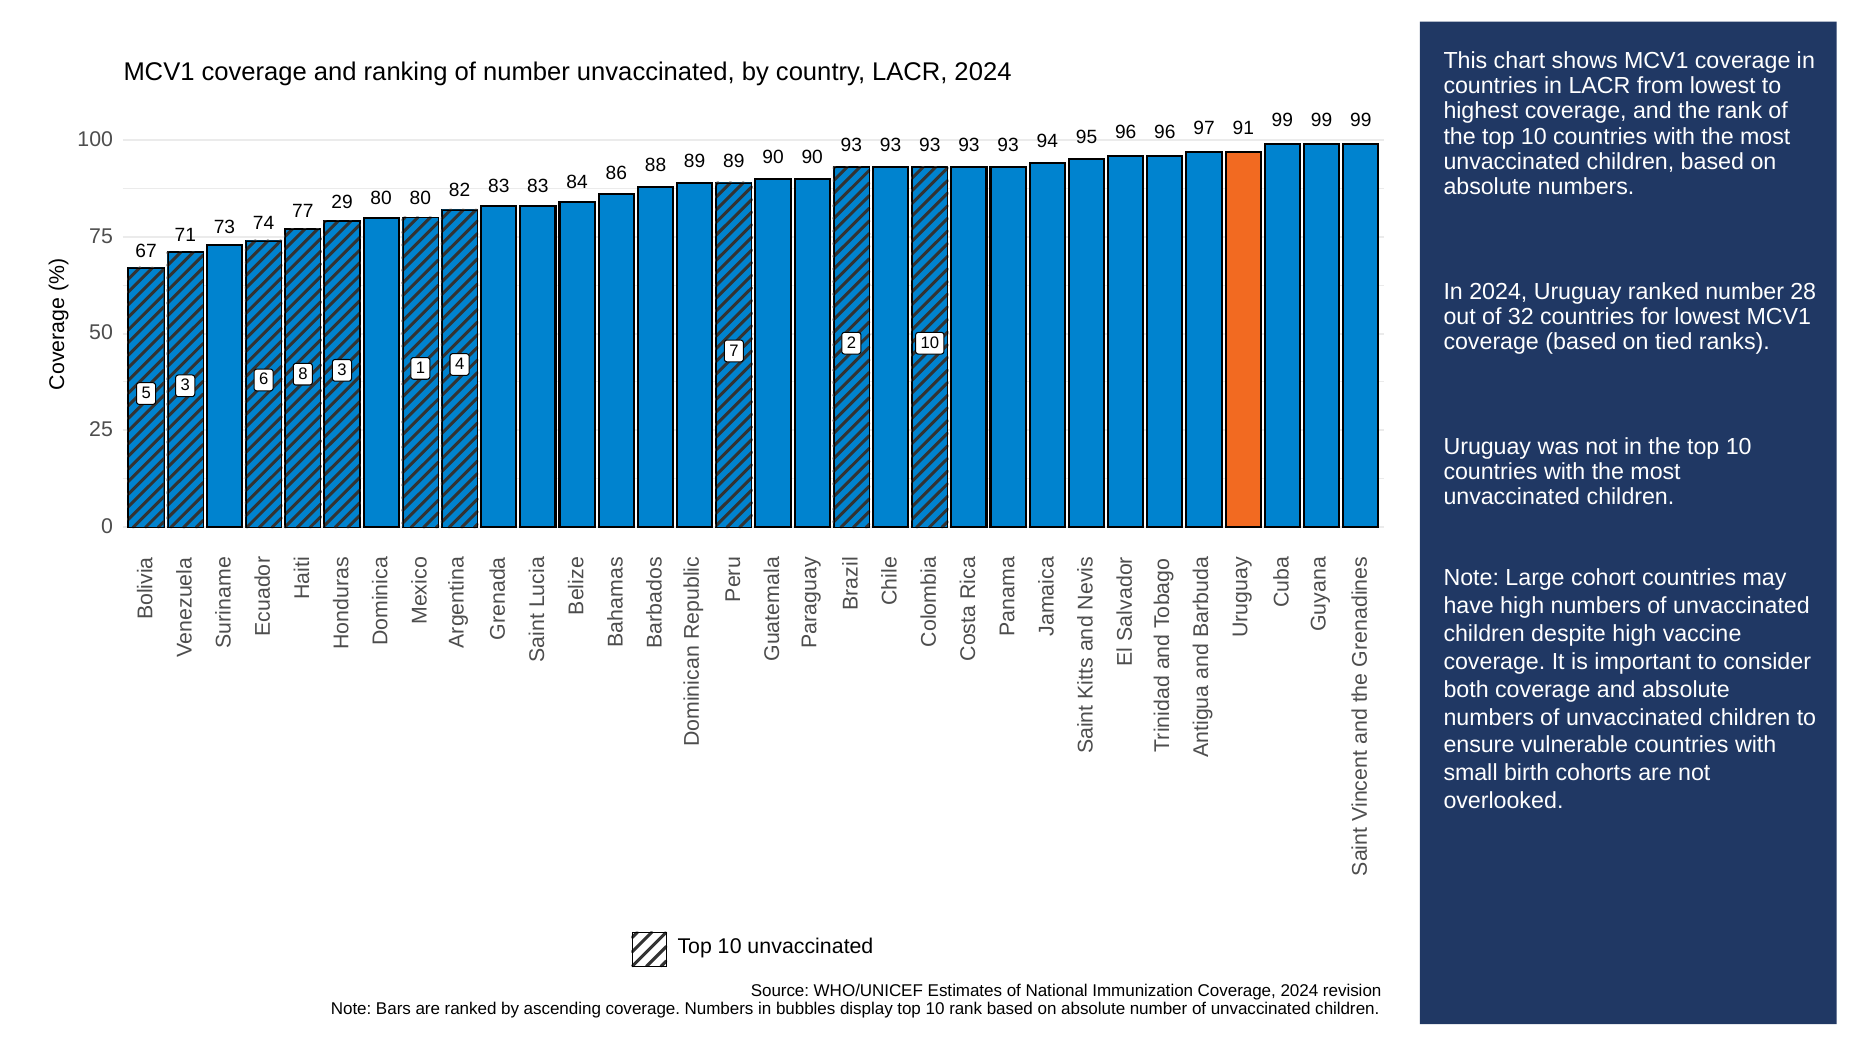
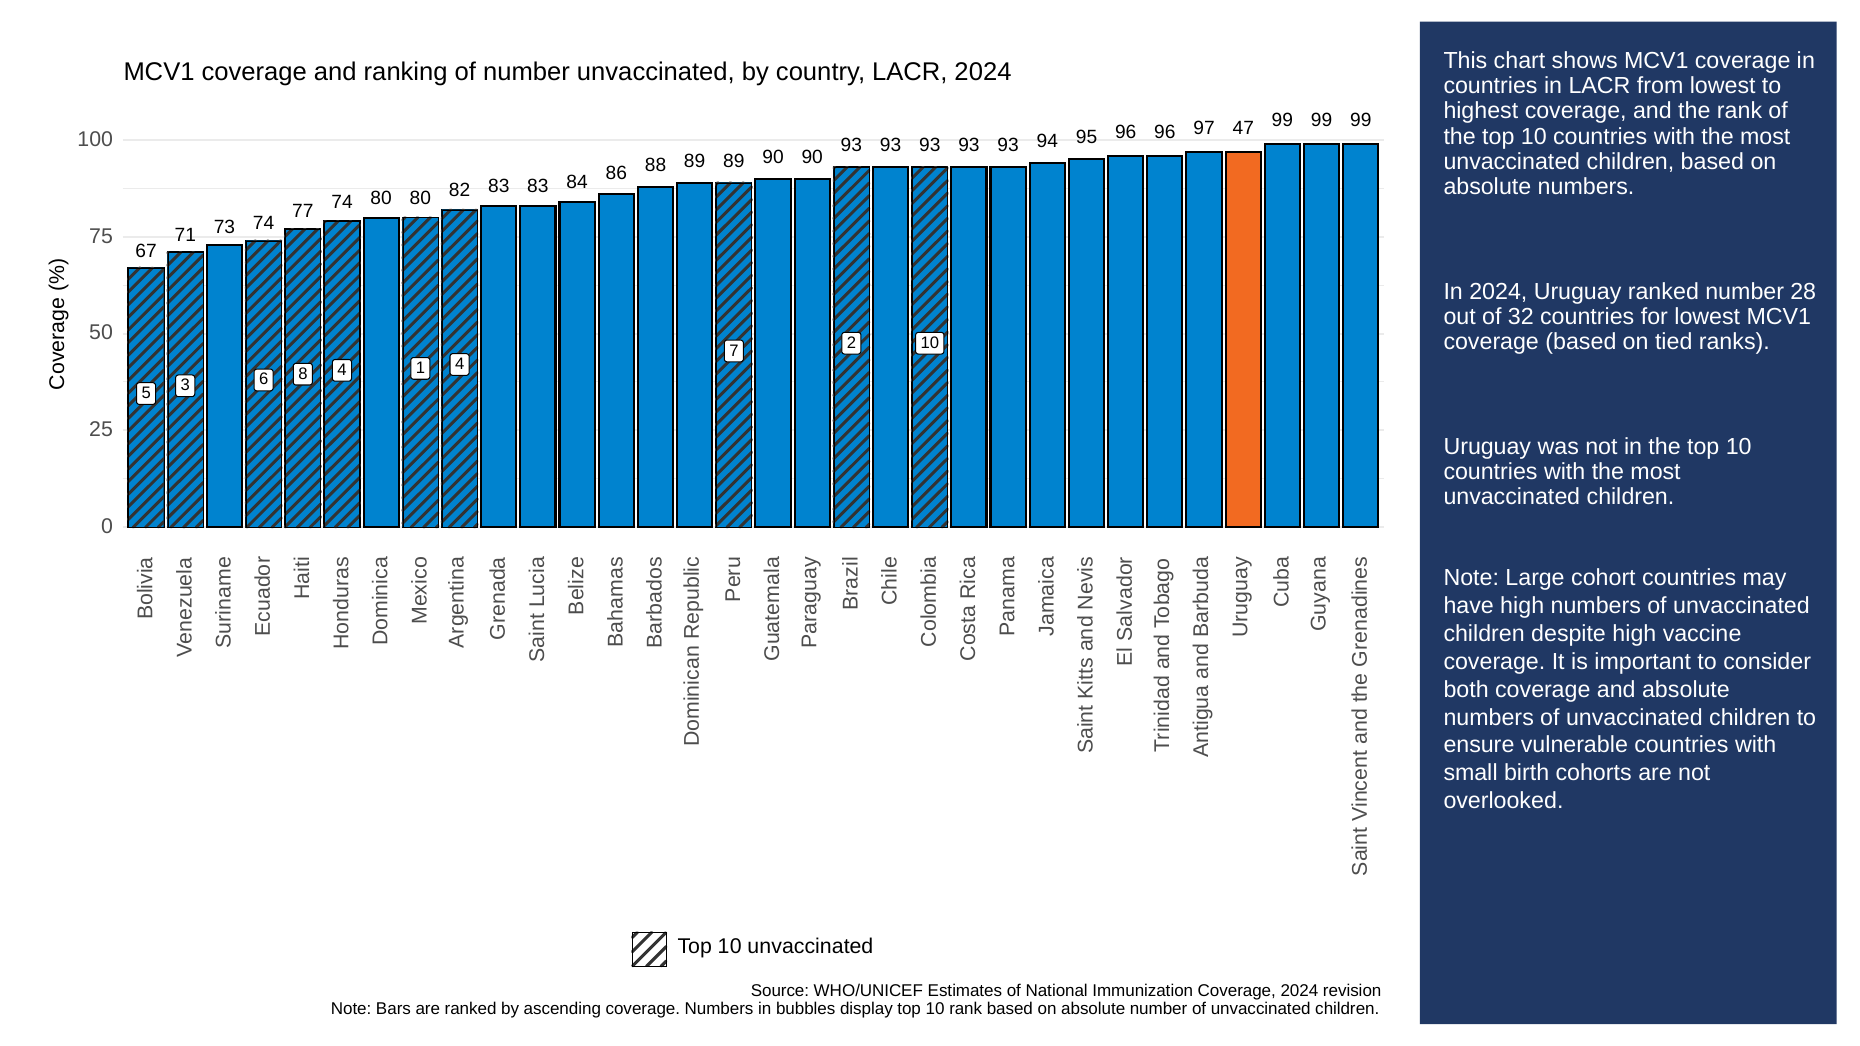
91: 91 -> 47 (1243, 129)
77 29: 29 -> 74 (342, 202)
8 3: 3 -> 4 (342, 370)
